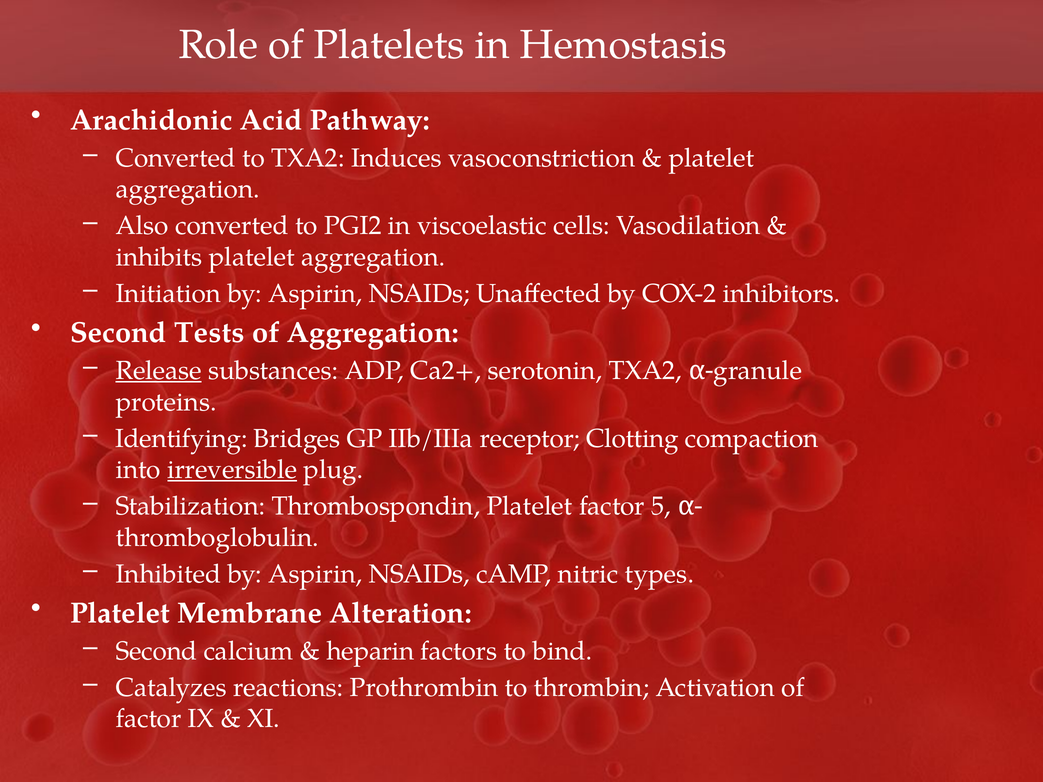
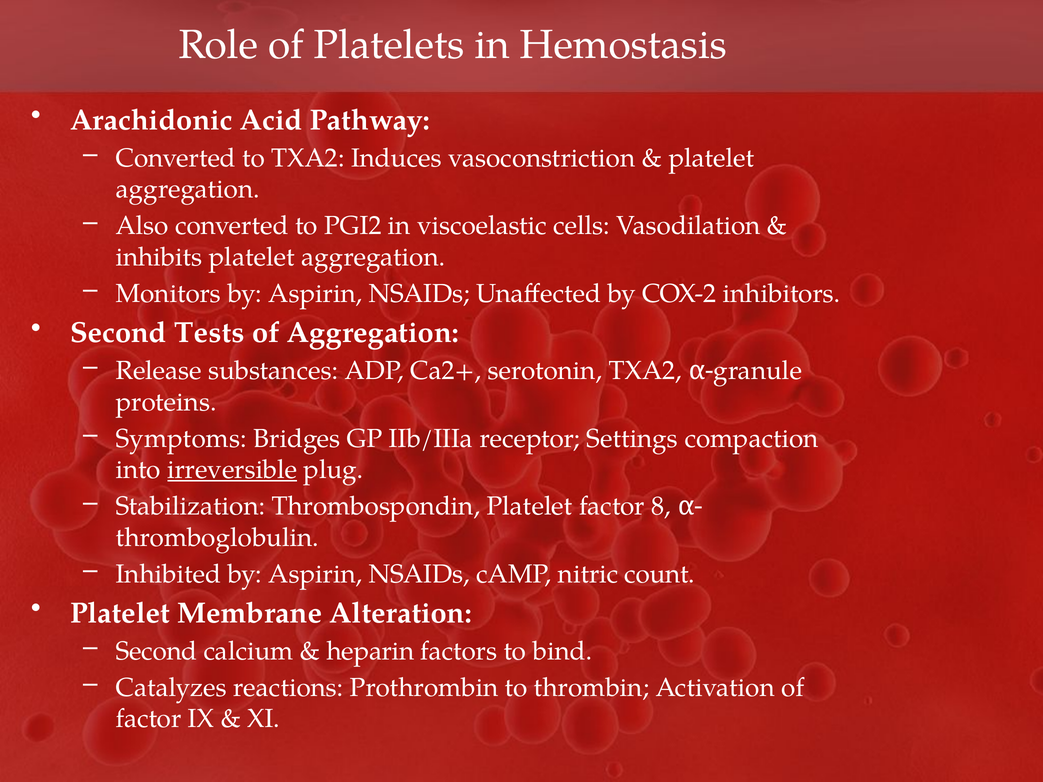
Initiation: Initiation -> Monitors (168, 294)
Release underline: present -> none (159, 371)
Identifying: Identifying -> Symptoms (181, 439)
Clotting: Clotting -> Settings (632, 439)
5: 5 -> 8 (661, 506)
types: types -> count (660, 574)
